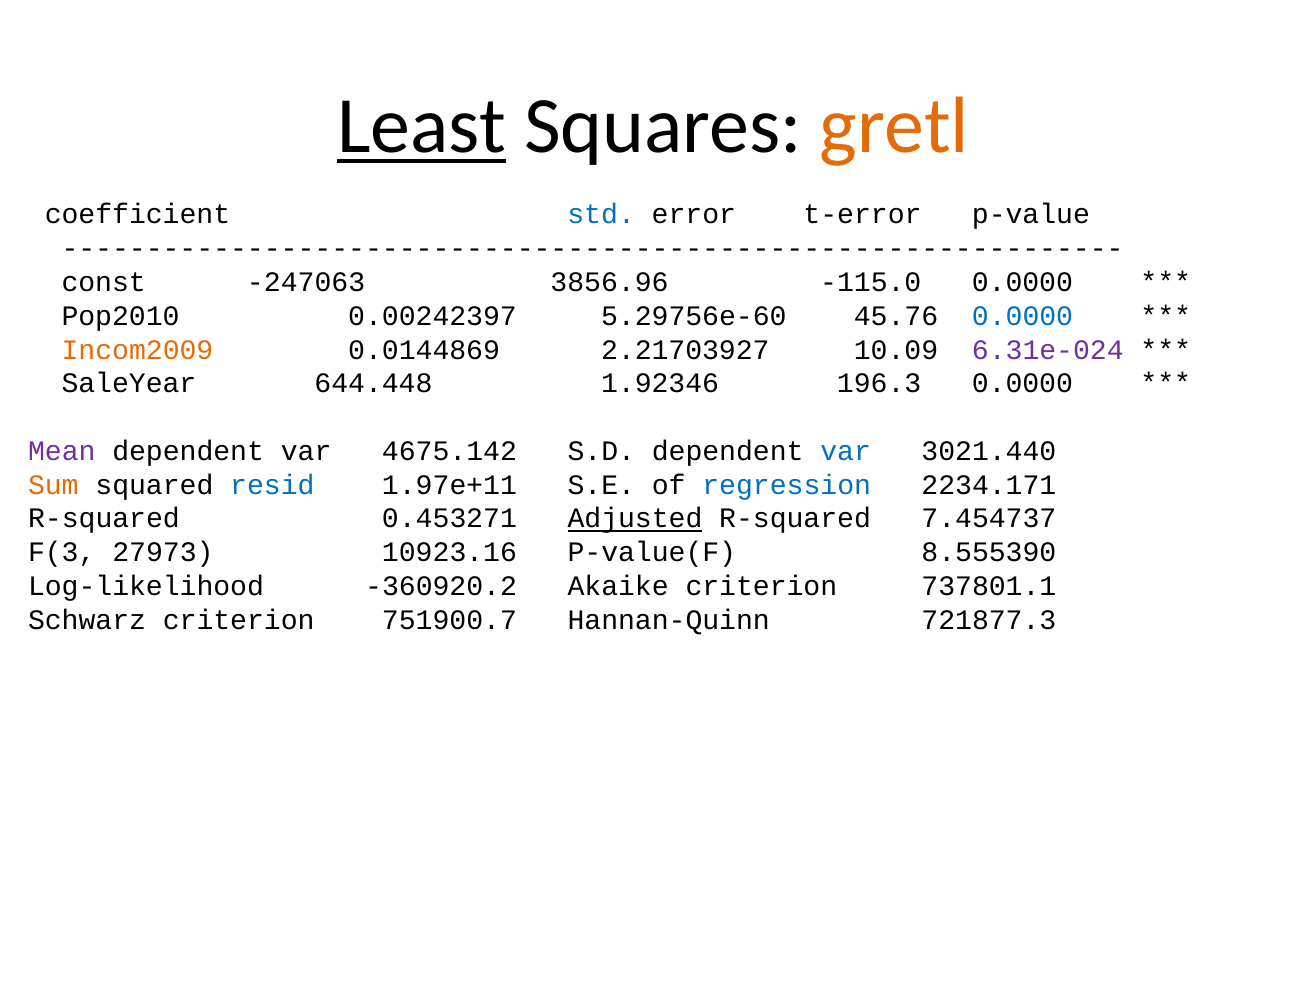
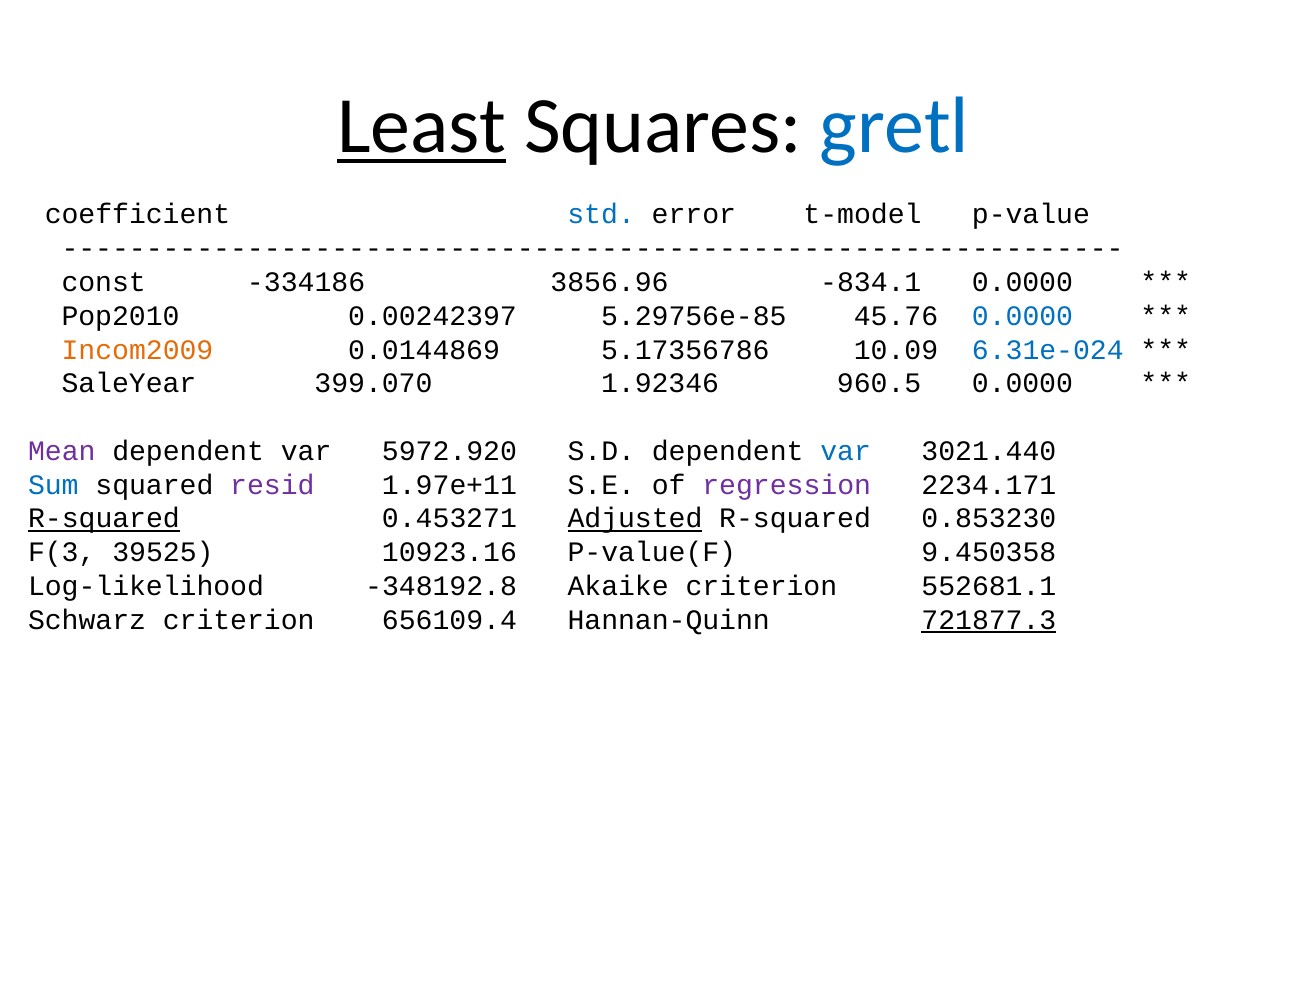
gretl colour: orange -> blue (894, 127)
t-error: t-error -> t-model (862, 214)
-247063: -247063 -> -334186 (306, 282)
-115.0: -115.0 -> -834.1 (871, 282)
5.29756e-60: 5.29756e-60 -> 5.29756e-85 (694, 316)
2.21703927: 2.21703927 -> 5.17356786 (685, 349)
6.31e-024 colour: purple -> blue (1048, 349)
644.448: 644.448 -> 399.070 (373, 383)
196.3: 196.3 -> 960.5 (879, 383)
4675.142: 4675.142 -> 5972.920 (449, 451)
Sum colour: orange -> blue (53, 484)
resid colour: blue -> purple (272, 484)
regression colour: blue -> purple (787, 484)
R-squared underline: none -> present (104, 518)
7.454737: 7.454737 -> 0.853230 (989, 518)
27973: 27973 -> 39525 (163, 552)
8.555390: 8.555390 -> 9.450358 (989, 552)
-360920.2: -360920.2 -> -348192.8 (441, 586)
737801.1: 737801.1 -> 552681.1 (989, 586)
751900.7: 751900.7 -> 656109.4 (449, 620)
721877.3 underline: none -> present (989, 620)
